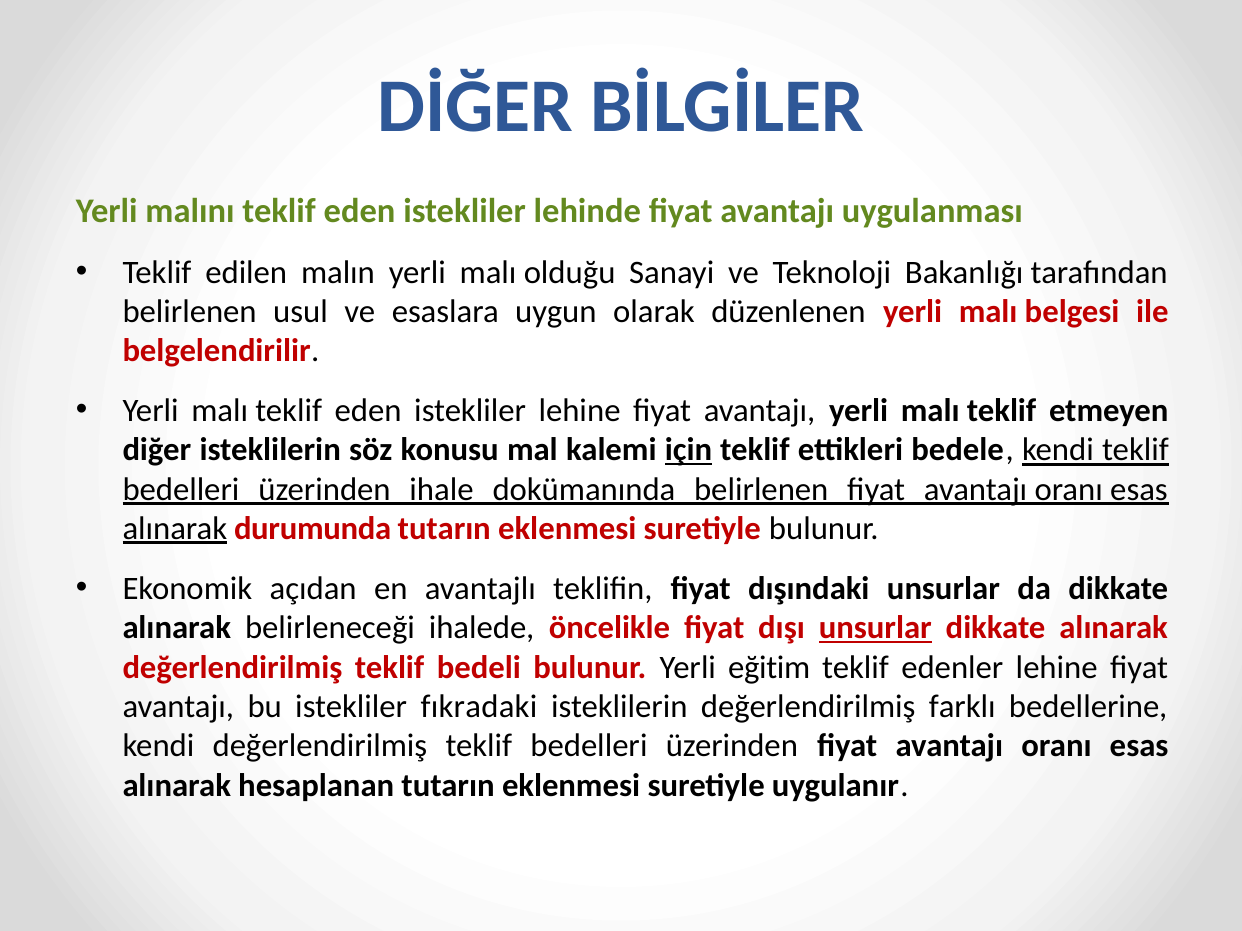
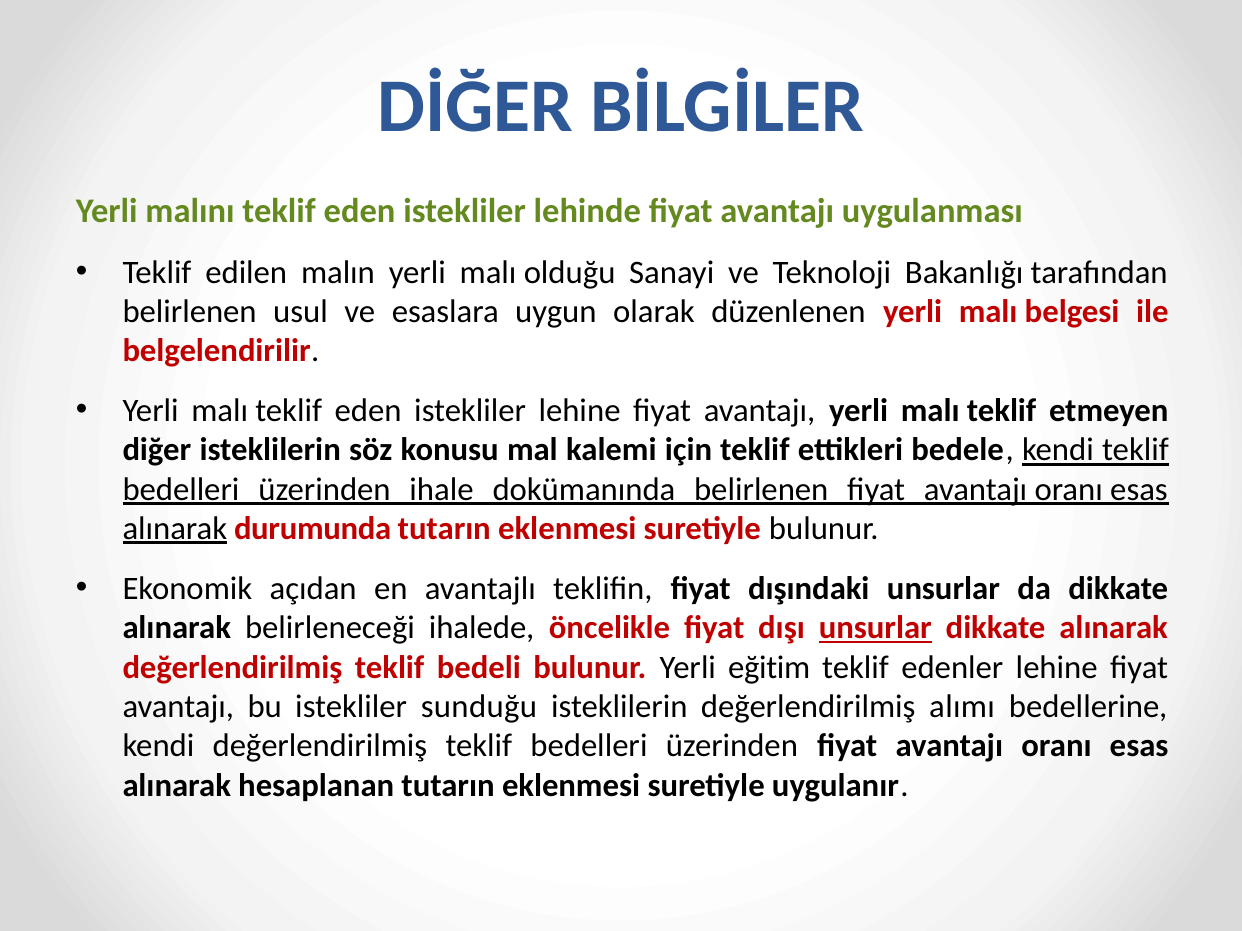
için underline: present -> none (688, 450)
fıkradaki: fıkradaki -> sunduğu (479, 707)
farklı: farklı -> alımı (962, 707)
